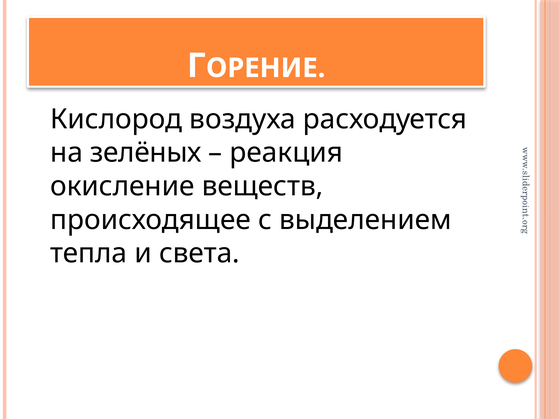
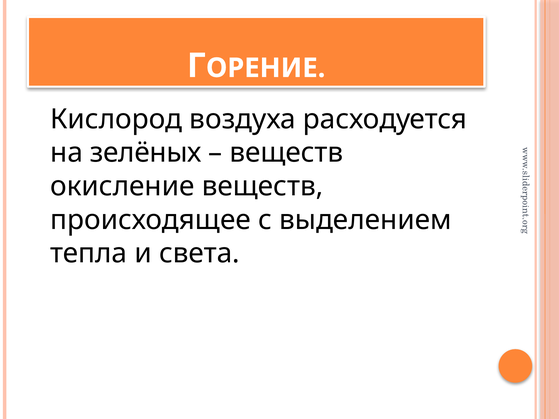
реакция: реакция -> веществ (286, 153)
